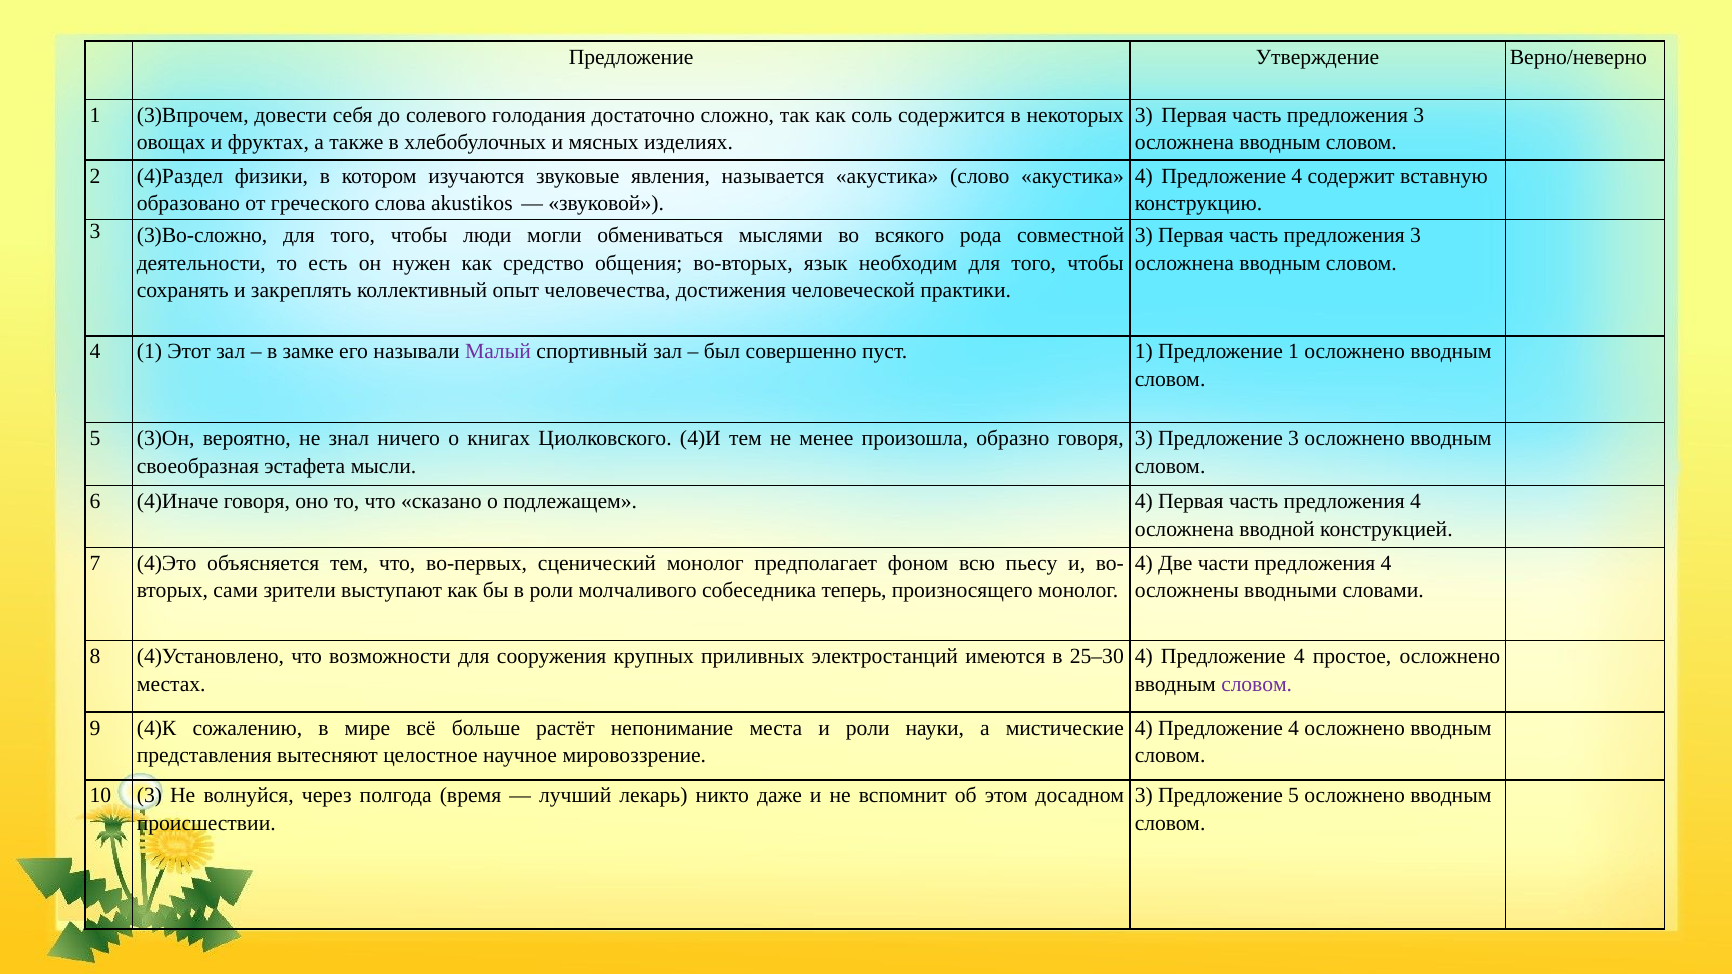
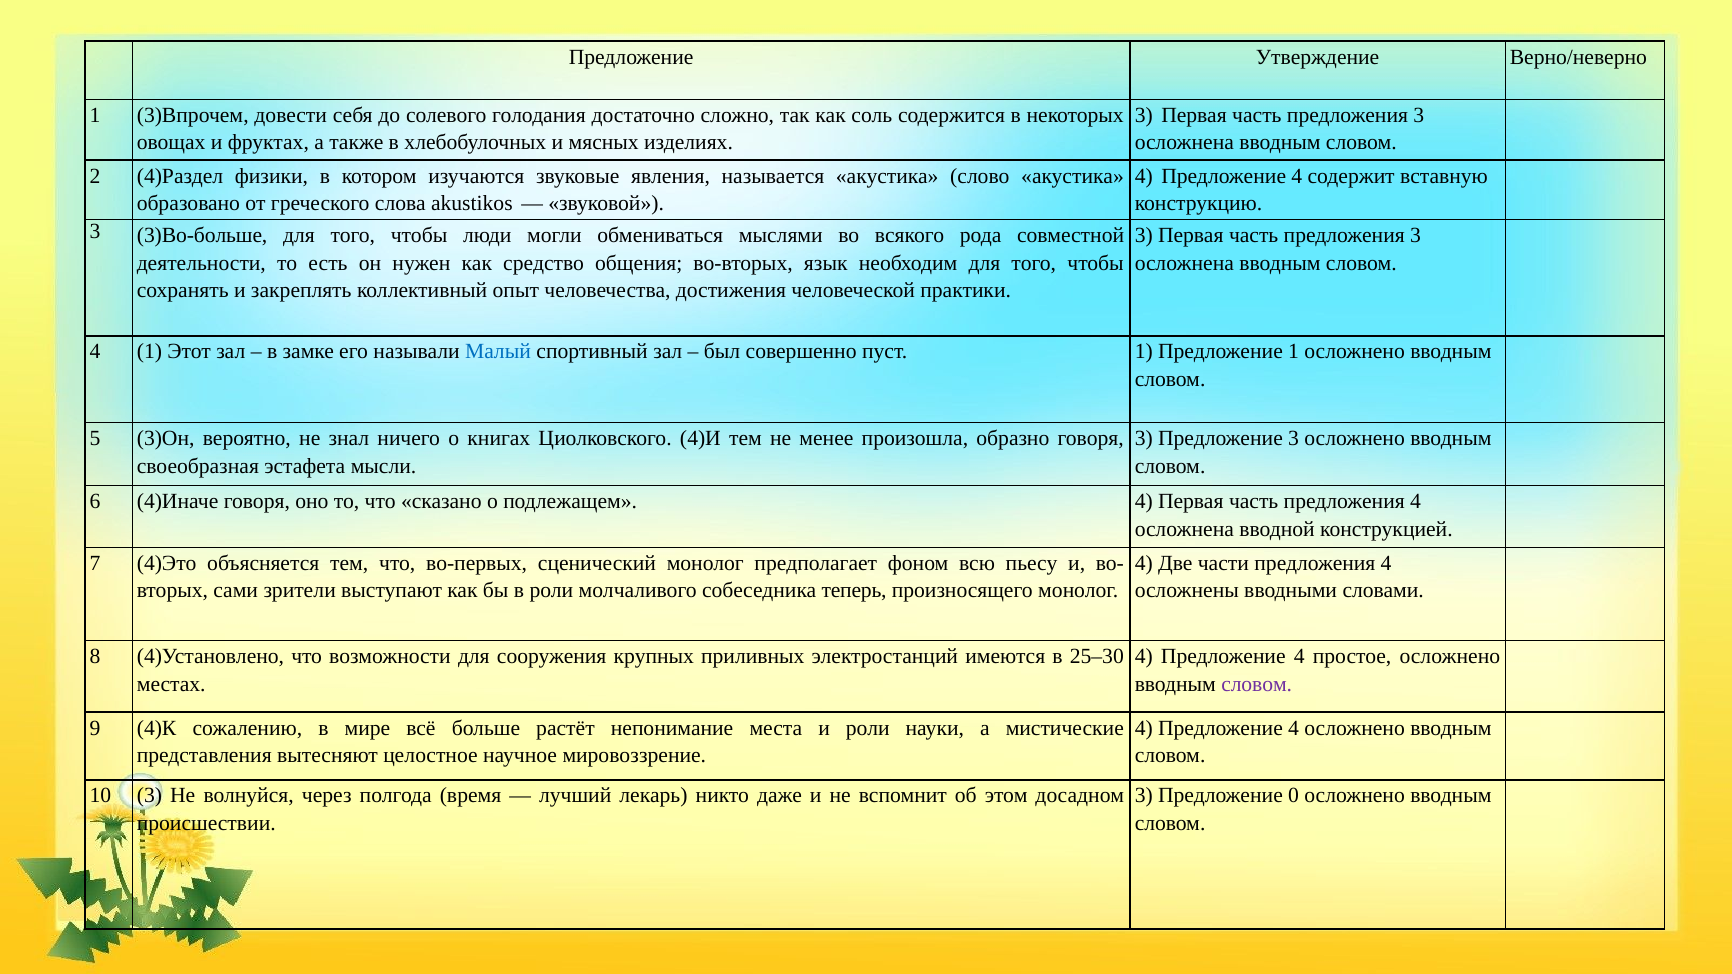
3)Во-сложно: 3)Во-сложно -> 3)Во-больше (202, 235)
Малый colour: purple -> blue (498, 352)
Предложение 5: 5 -> 0 (1294, 796)
